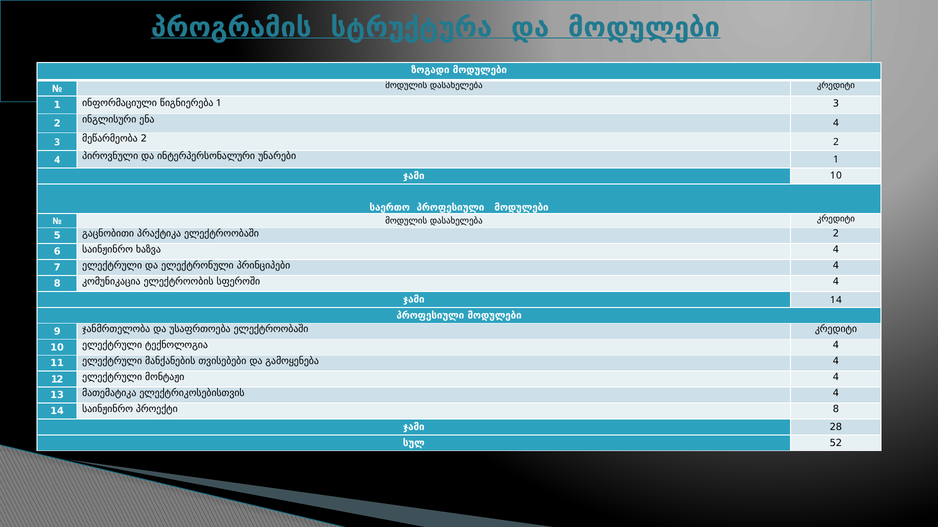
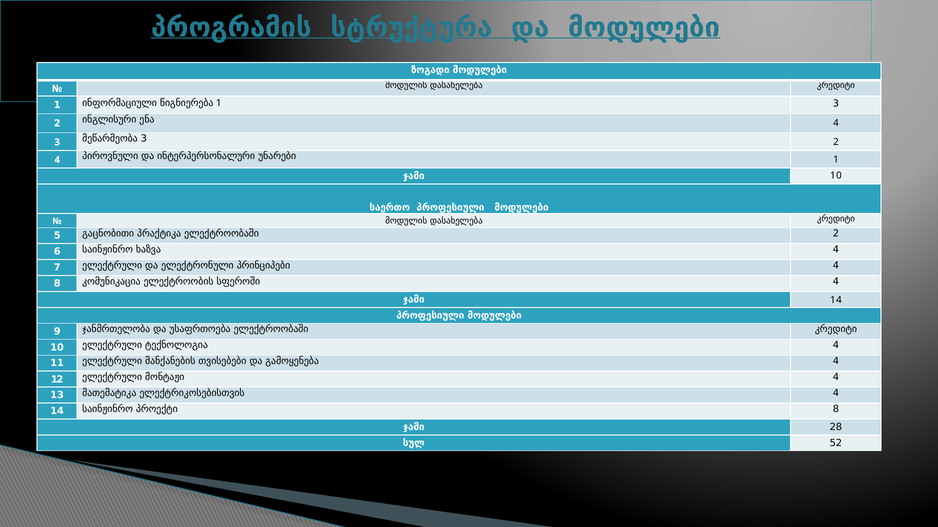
მეწარმეობა 2: 2 -> 3 (144, 139)
